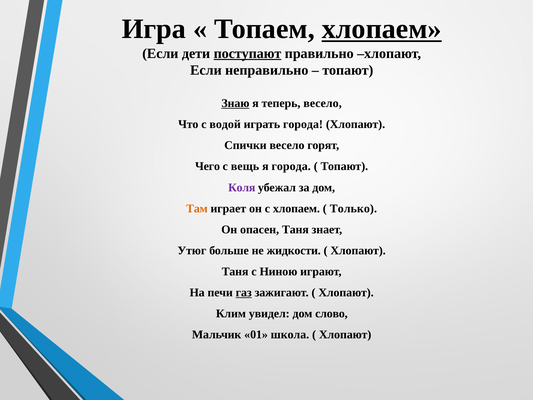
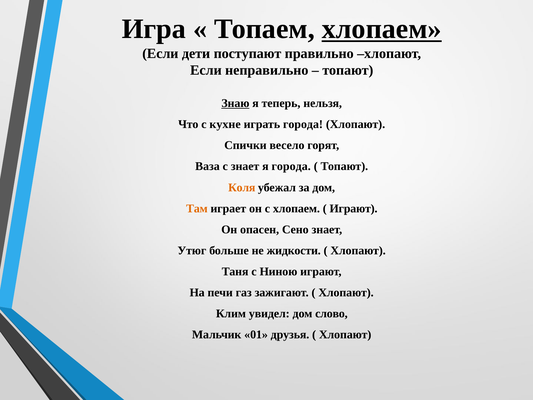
поступают underline: present -> none (247, 53)
теперь весело: весело -> нельзя (323, 103)
водой: водой -> кухне (225, 124)
Чего: Чего -> Ваза (207, 166)
с вещь: вещь -> знает (245, 166)
Коля colour: purple -> orange (242, 187)
Только: Только -> Играют (354, 208)
опасен Таня: Таня -> Сено (295, 229)
газ underline: present -> none (244, 292)
школа: школа -> друзья (290, 334)
